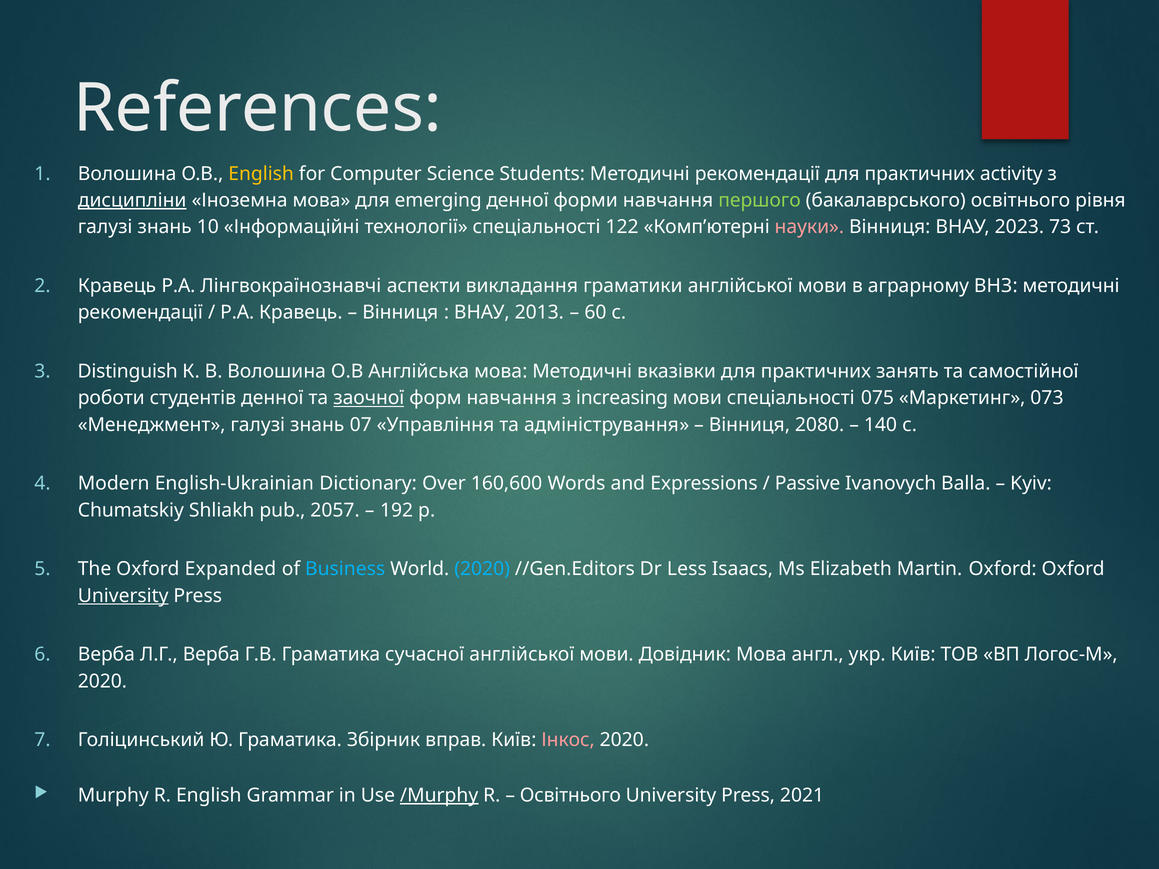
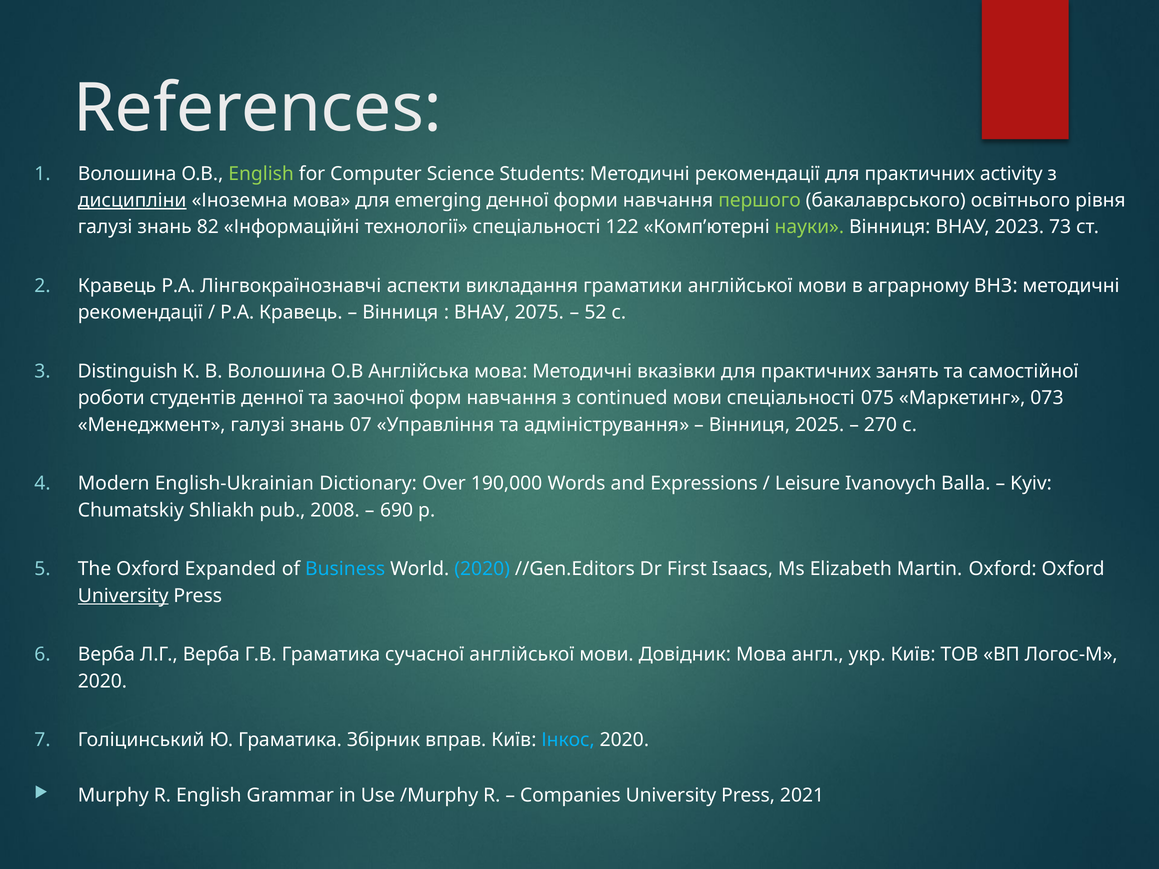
English colour: yellow -> light green (261, 174)
10: 10 -> 82 (208, 227)
науки colour: pink -> light green (809, 227)
2013: 2013 -> 2075 (539, 313)
60: 60 -> 52 (595, 313)
заочної underline: present -> none (369, 398)
increasing: increasing -> continued (622, 398)
2080: 2080 -> 2025 (820, 425)
140: 140 -> 270 (881, 425)
160,600: 160,600 -> 190,000 (507, 484)
Passive: Passive -> Leisure (808, 484)
2057: 2057 -> 2008 (335, 510)
192: 192 -> 690 (397, 510)
Less: Less -> First (687, 569)
Інкос colour: pink -> light blue (568, 740)
/Murphy underline: present -> none (439, 796)
Освітнього: Освітнього -> Companies (570, 796)
